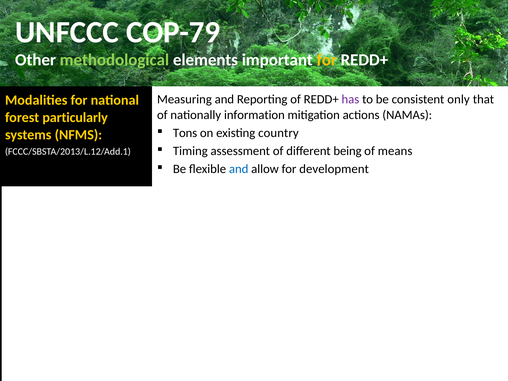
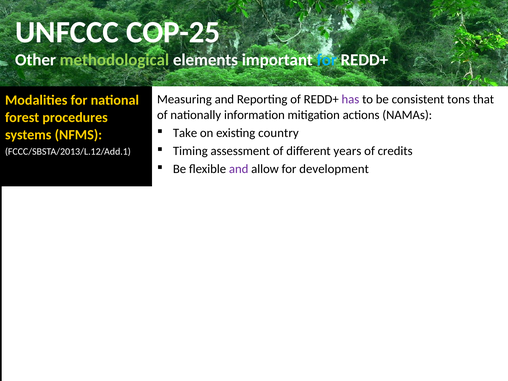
COP-79: COP-79 -> COP-25 (173, 32)
for colour: yellow -> light blue (327, 60)
consistent only: only -> tons (459, 99)
particularly: particularly -> procedures (75, 118)
Tons: Tons -> Take (185, 133)
different being: being -> years (347, 151)
means: means -> credits (395, 151)
and colour: blue -> purple (239, 169)
